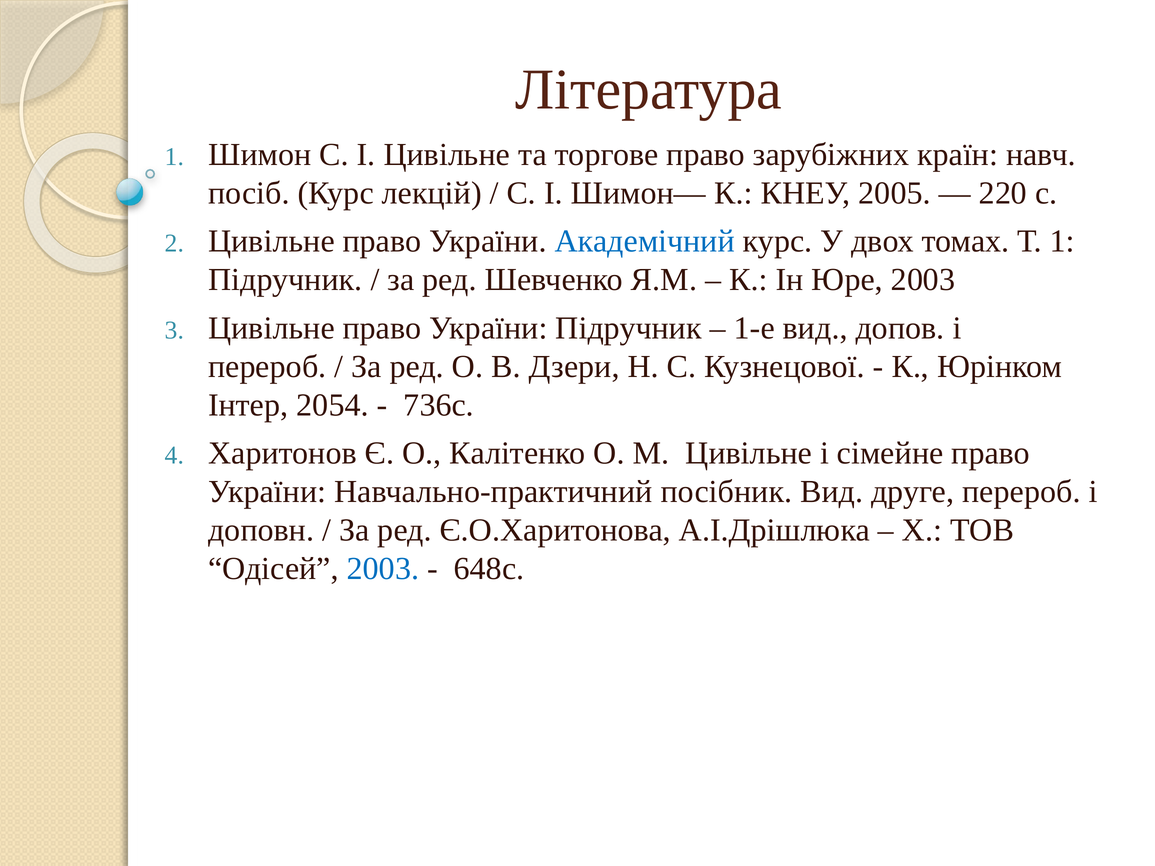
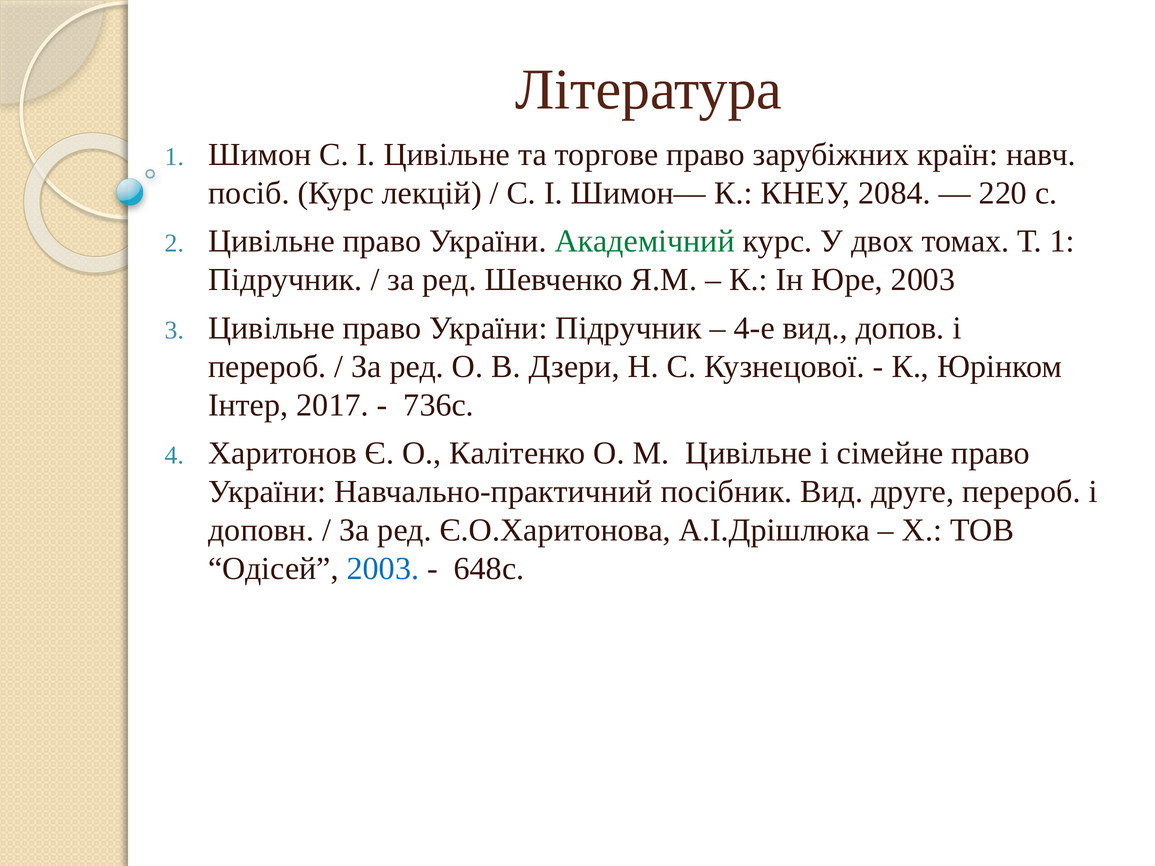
2005: 2005 -> 2084 (895, 193)
Академічний colour: blue -> green (645, 241)
1-е: 1-е -> 4-е (754, 328)
2054: 2054 -> 2017 (333, 405)
